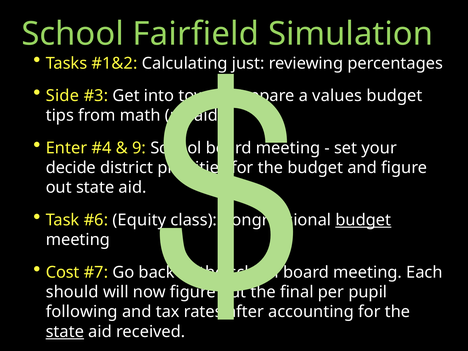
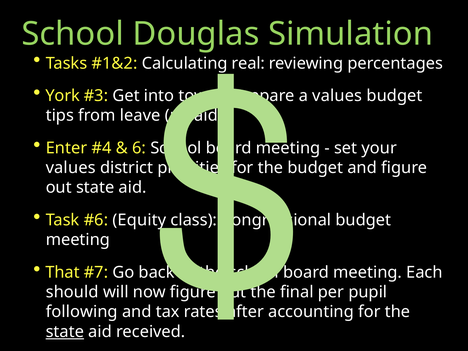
Fairfield: Fairfield -> Douglas (196, 34)
just: just -> real (248, 63)
Side: Side -> York (63, 96)
math: math -> leave (140, 116)
9: 9 -> 6 (139, 148)
decide: decide -> values (71, 168)
budget underline: present -> none (363, 220)
Cost: Cost -> That (63, 272)
